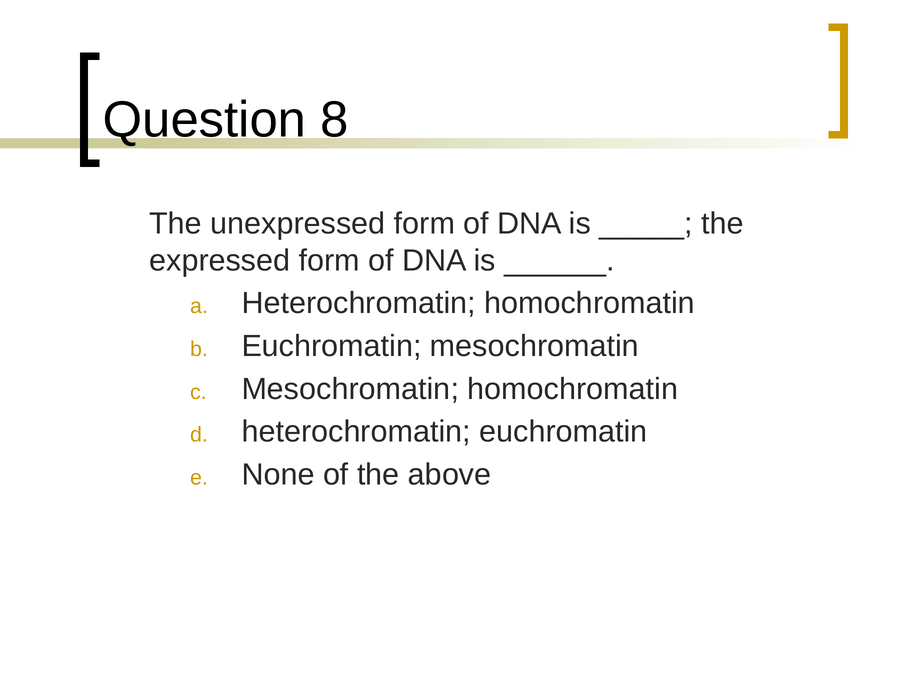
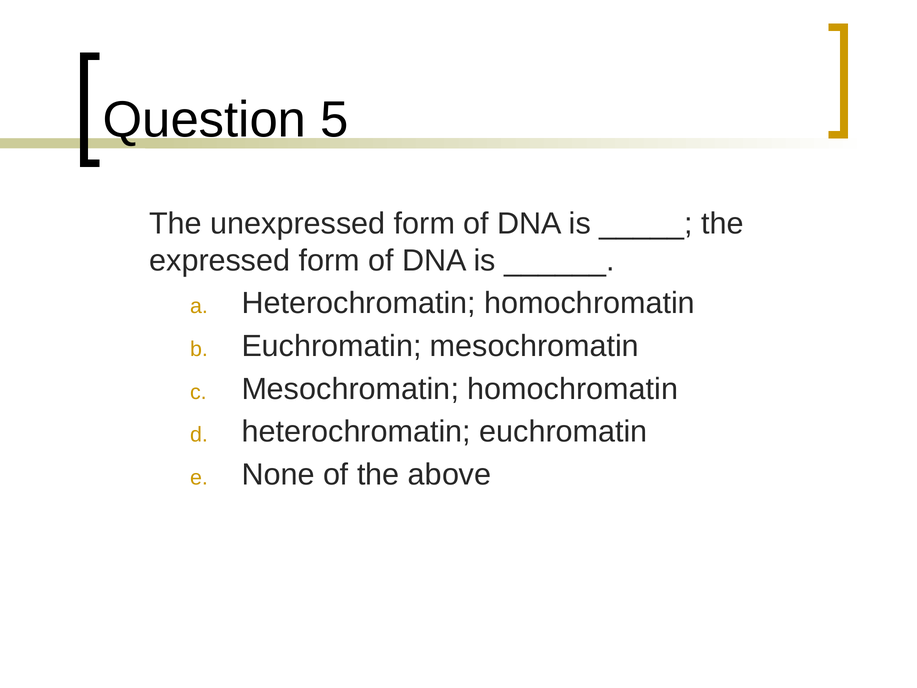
8: 8 -> 5 (335, 120)
